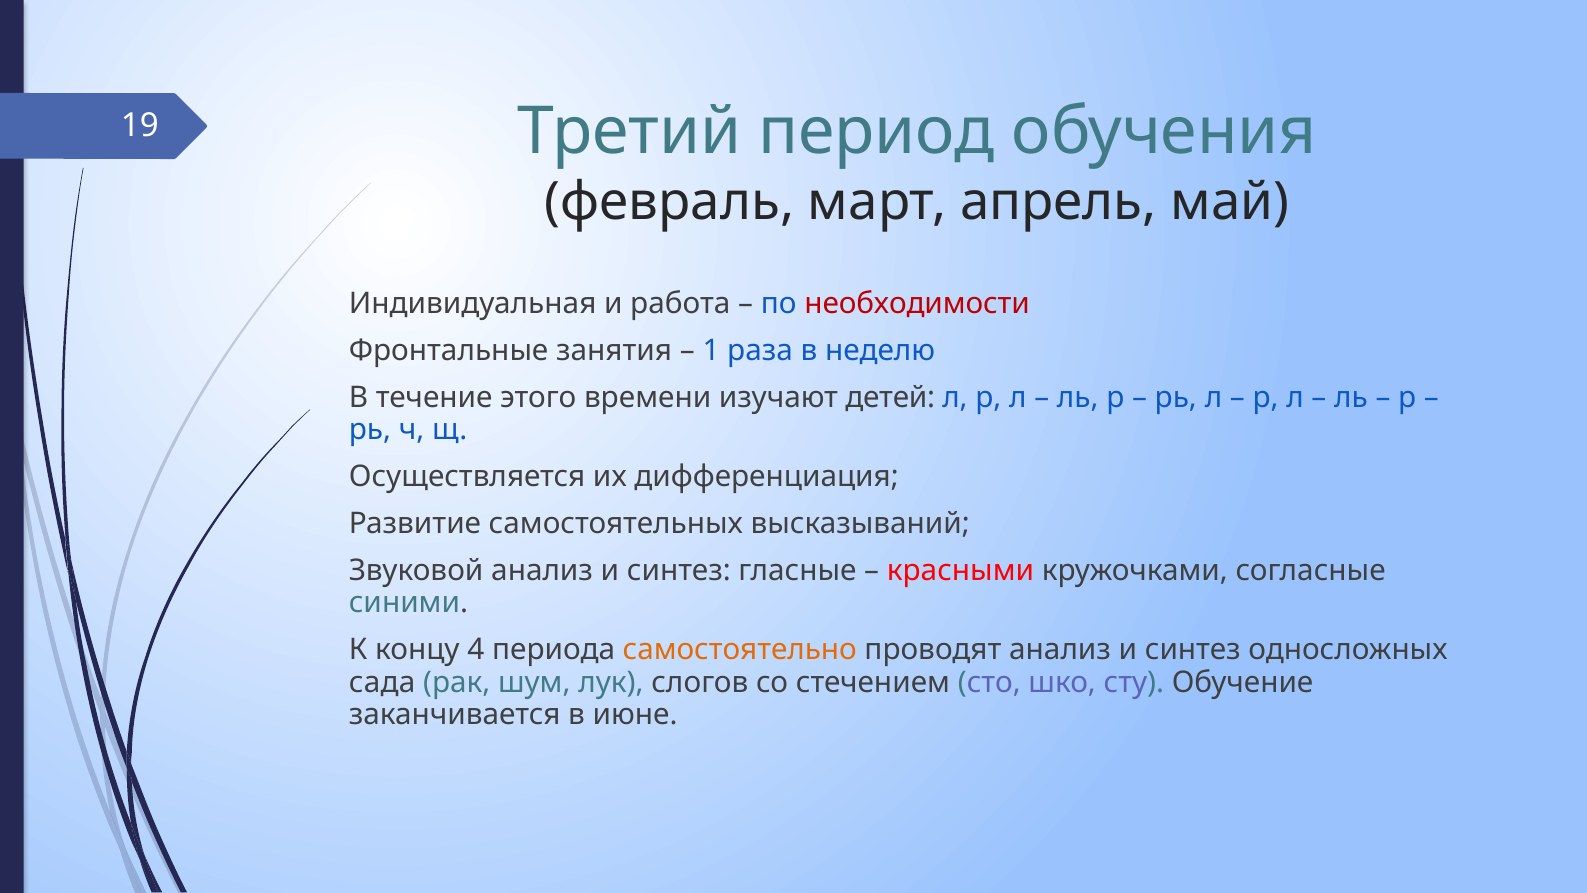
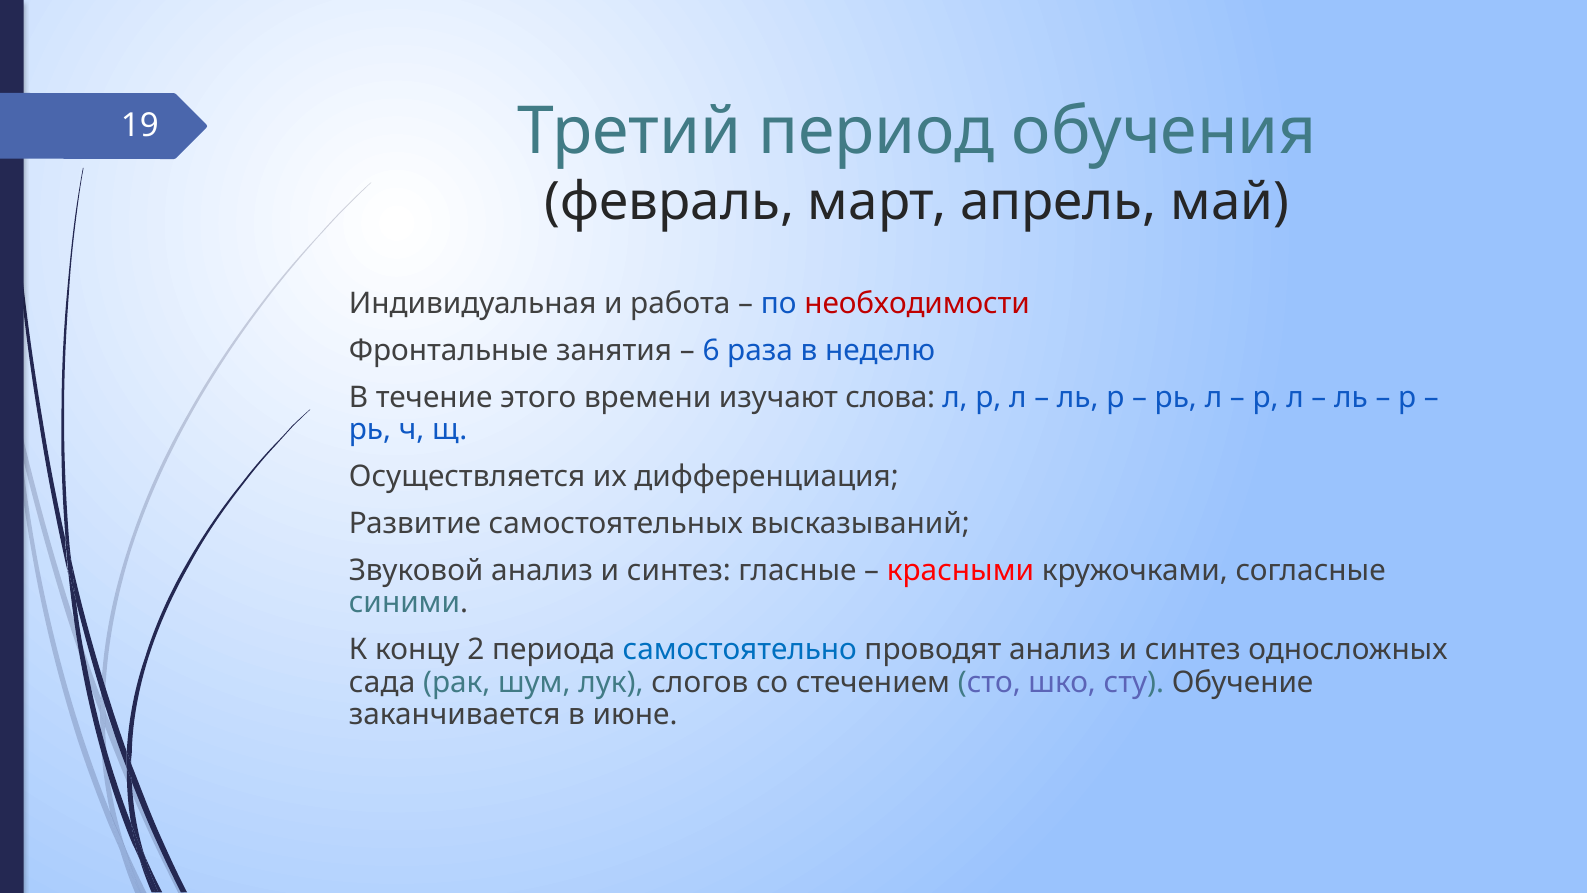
1: 1 -> 6 (711, 351)
детей: детей -> слова (890, 398)
4: 4 -> 2 (476, 650)
самостоятельно colour: orange -> blue (740, 650)
